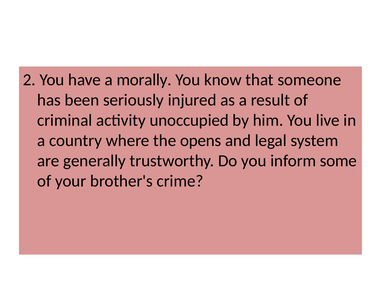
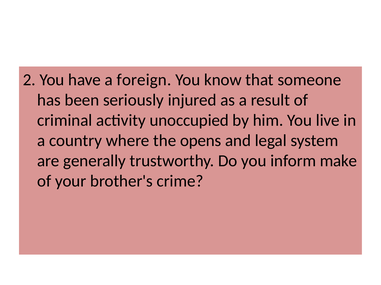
morally: morally -> foreign (144, 80)
some: some -> make (338, 161)
